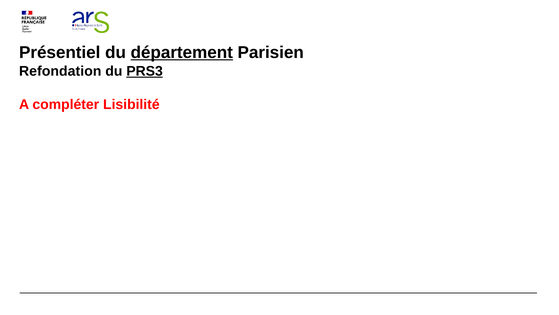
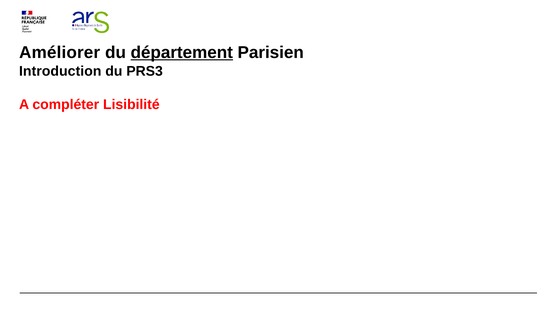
Présentiel: Présentiel -> Améliorer (60, 53)
Refondation: Refondation -> Introduction (60, 71)
PRS3 underline: present -> none (145, 71)
